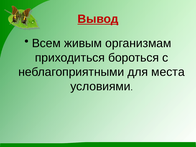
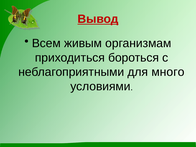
места: места -> много (168, 72)
